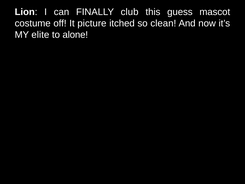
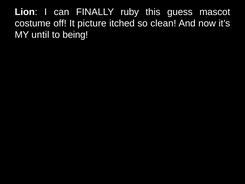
club: club -> ruby (130, 12)
elite: elite -> until (40, 35)
alone: alone -> being (75, 35)
